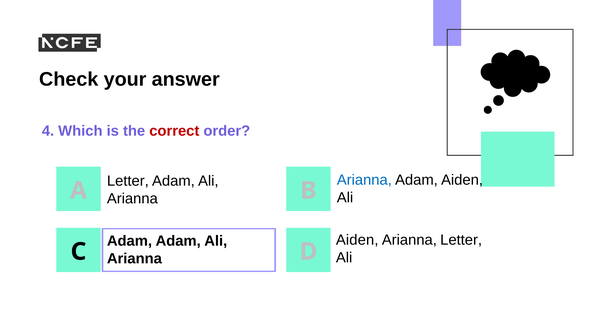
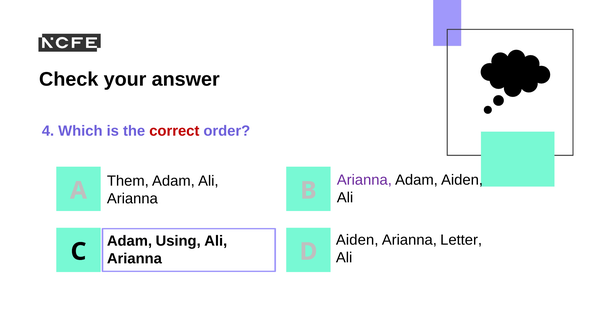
Arianna colour: blue -> purple (364, 180)
Letter: Letter -> Them (128, 181)
Adam Adam: Adam -> Using (178, 241)
